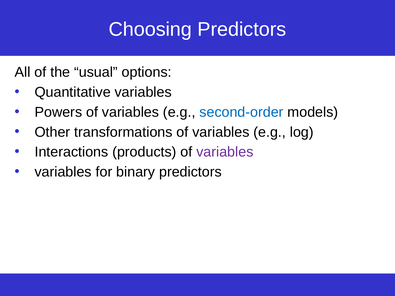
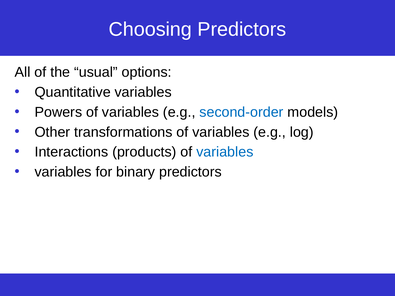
variables colour: purple -> blue (225, 152)
